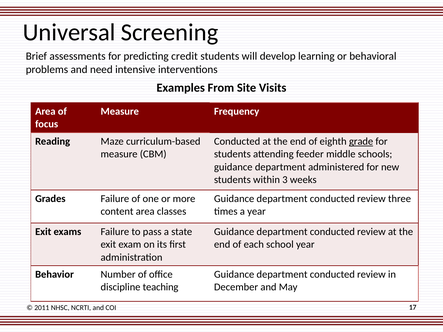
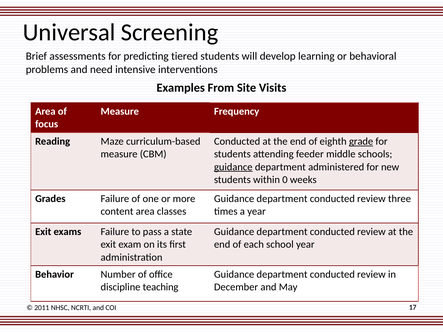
credit: credit -> tiered (185, 56)
guidance underline: none -> present (233, 167)
3: 3 -> 0 (285, 180)
